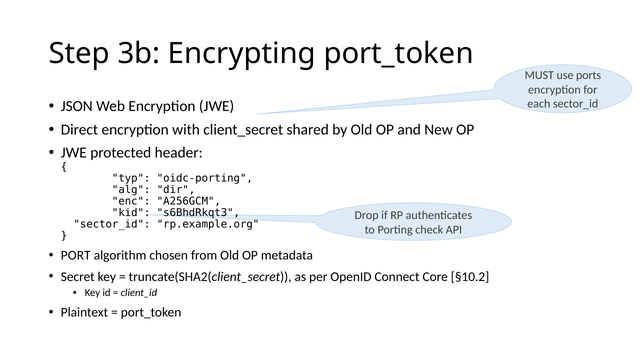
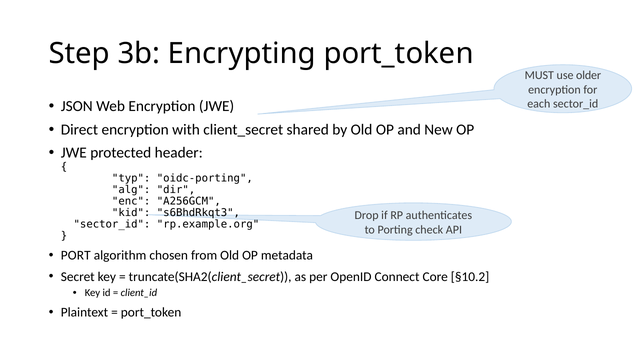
ports: ports -> older (589, 75)
